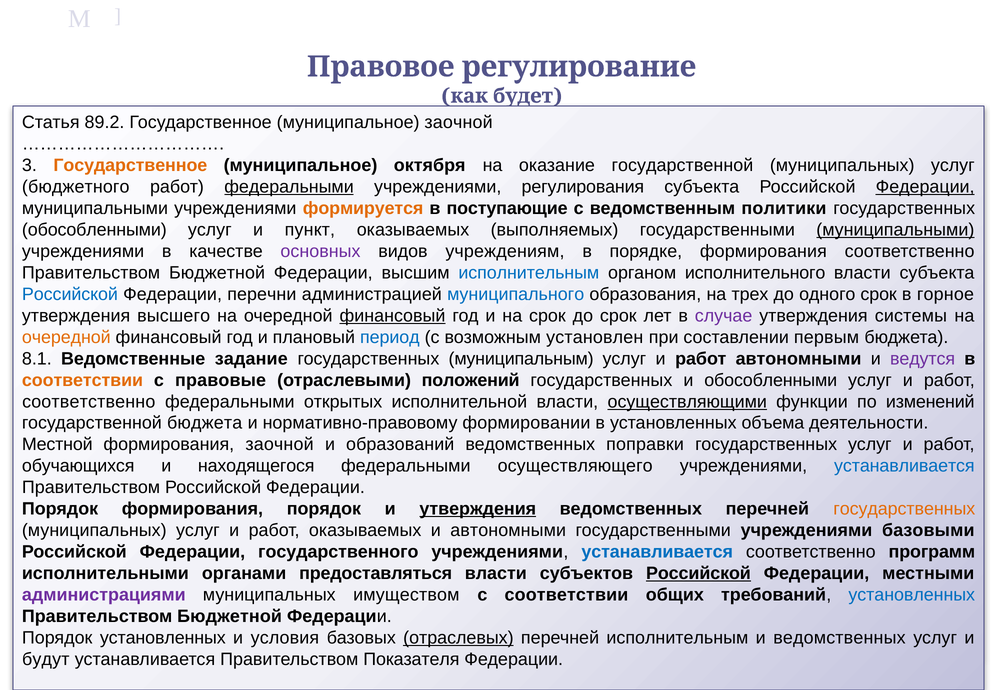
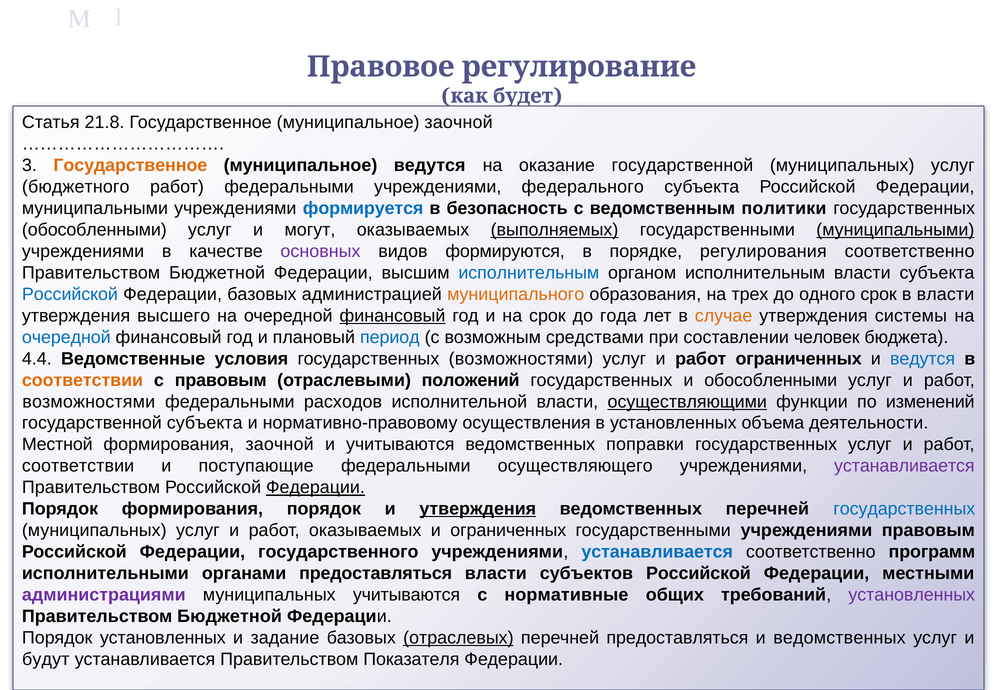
89.2: 89.2 -> 21.8 (105, 122)
муниципальное октября: октября -> ведутся (430, 165)
федеральными underline: present -> none (289, 187)
регулирования: регулирования -> федерального (583, 187)
Федерации underline: present -> none (925, 187)
формируется colour: orange -> blue (363, 208)
поступающие: поступающие -> безопасность (507, 208)
пункт: пункт -> могут (310, 230)
выполняемых underline: none -> present (554, 230)
учреждениям: учреждениям -> формируются (505, 251)
порядке формирования: формирования -> регулирования (763, 251)
органом исполнительного: исполнительного -> исполнительным (755, 273)
Федерации перечни: перечни -> базовых (262, 294)
муниципального colour: blue -> orange (516, 294)
в горное: горное -> власти (945, 294)
до срок: срок -> года (618, 315)
случае colour: purple -> orange (724, 315)
очередной colour: orange -> blue (66, 337)
установлен: установлен -> средствами (595, 337)
первым: первым -> человек (827, 337)
8.1: 8.1 -> 4.4 (37, 358)
задание: задание -> условия (251, 358)
государственных муниципальным: муниципальным -> возможностями (521, 358)
работ автономными: автономными -> ограниченных (799, 358)
ведутся colour: purple -> blue (923, 358)
с правовые: правовые -> правовым (221, 380)
соответственно: соответственно -> возможностями (89, 401)
открытых: открытых -> расходов (343, 401)
государственной бюджета: бюджета -> субъекта (205, 423)
формировании: формировании -> осуществления (527, 423)
и образований: образований -> учитываются (400, 444)
обучающихся: обучающихся -> соответствии (78, 466)
находящегося: находящегося -> поступающие (256, 466)
устанавливается colour: blue -> purple (904, 466)
Федерации underline: none -> present (315, 487)
государственных colour: orange -> blue (904, 509)
и автономными: автономными -> ограниченных (508, 530)
учреждениями базовыми: базовыми -> правовым (928, 530)
Российской underline: present -> none (698, 573)
муниципальных имуществом: имуществом -> учитываются (407, 595)
с соответствии: соответствии -> нормативные (566, 595)
установленных colour: blue -> purple (912, 595)
условия: условия -> задание (285, 637)
перечней исполнительным: исполнительным -> предоставляться (677, 637)
